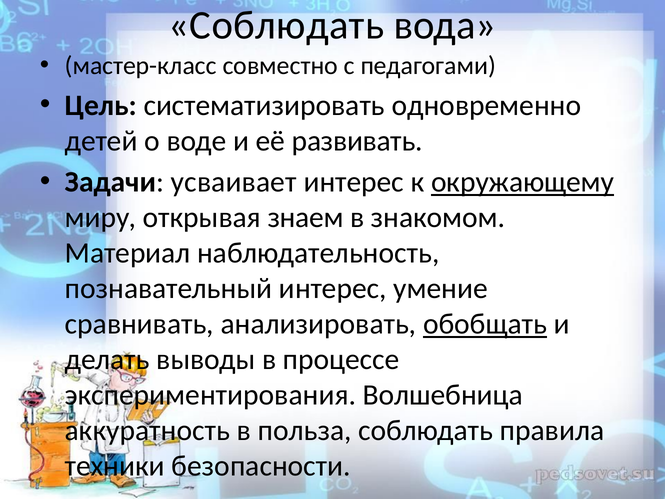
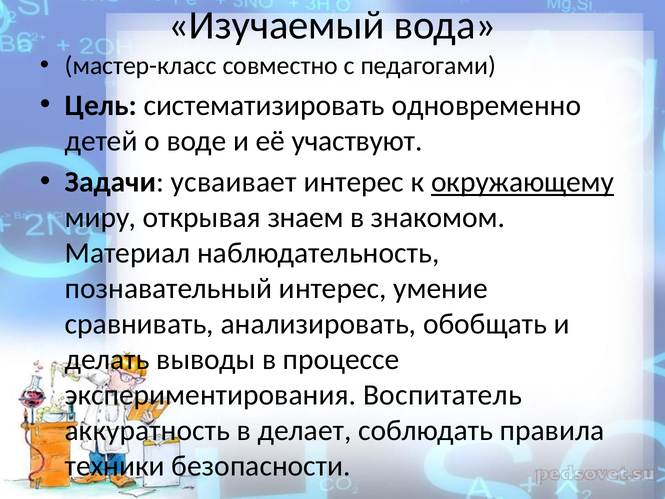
Соблюдать: Соблюдать -> Изучаемый (276, 25)
развивать: развивать -> участвуют (357, 141)
обобщать underline: present -> none (485, 324)
Волшебница: Волшебница -> Воспитатель (443, 395)
польза: польза -> делает (305, 430)
